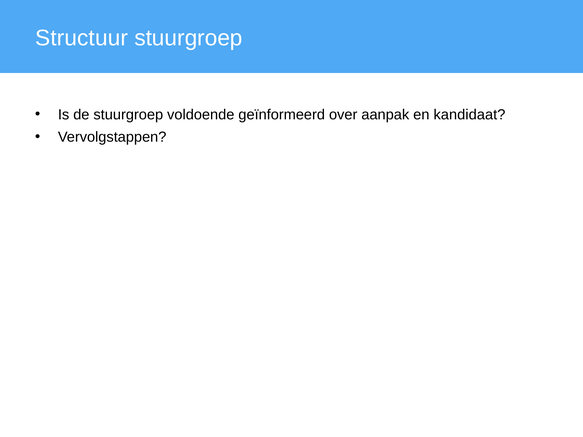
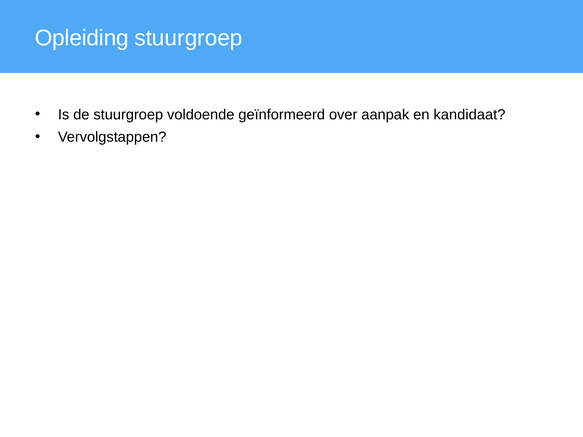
Structuur: Structuur -> Opleiding (82, 38)
